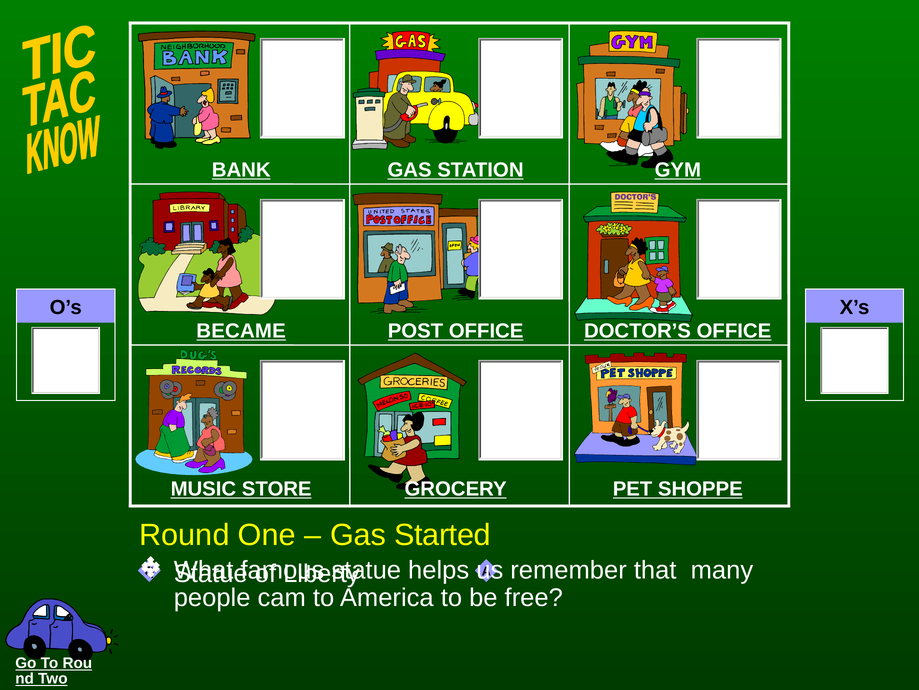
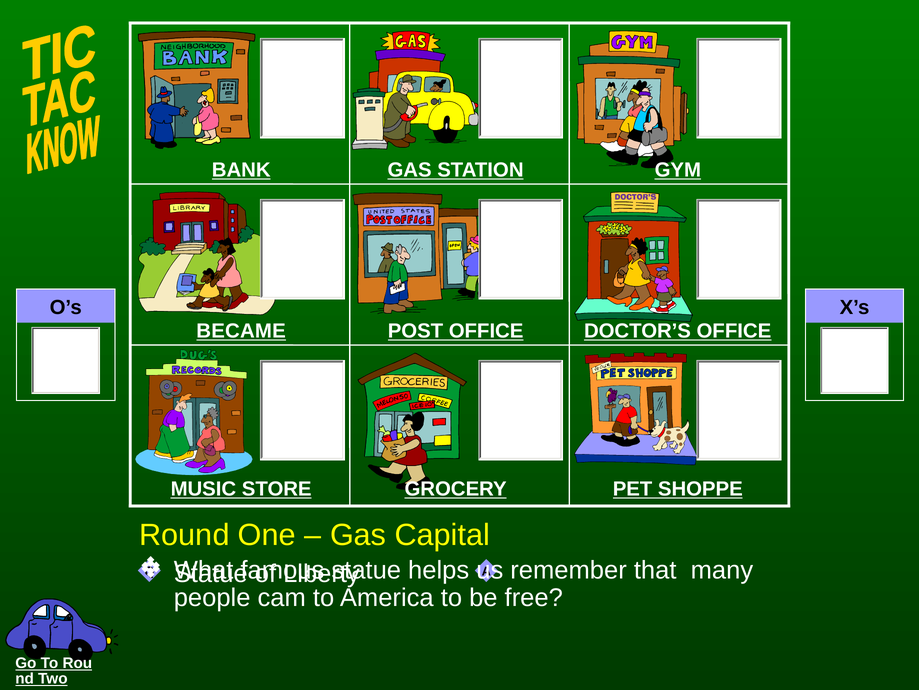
Started: Started -> Capital (442, 534)
